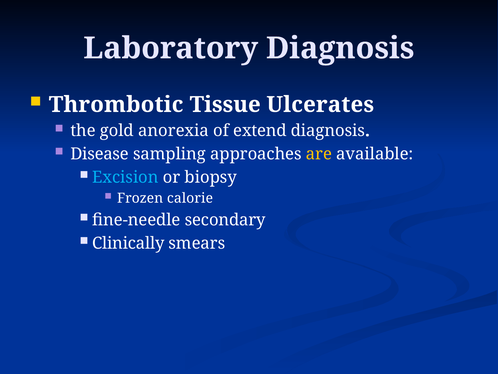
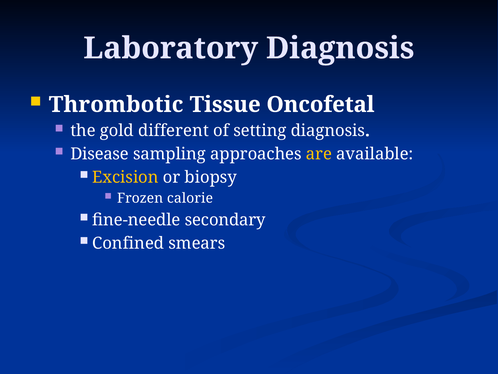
Ulcerates: Ulcerates -> Oncofetal (320, 104)
anorexia: anorexia -> different (173, 131)
extend: extend -> setting (260, 131)
Excision colour: light blue -> yellow (125, 177)
Clinically: Clinically -> Confined (128, 243)
